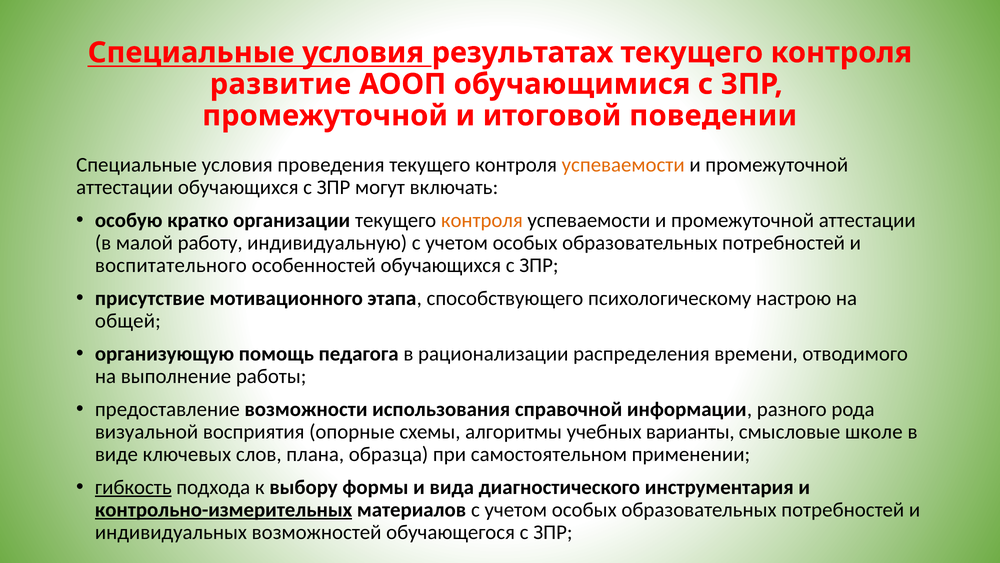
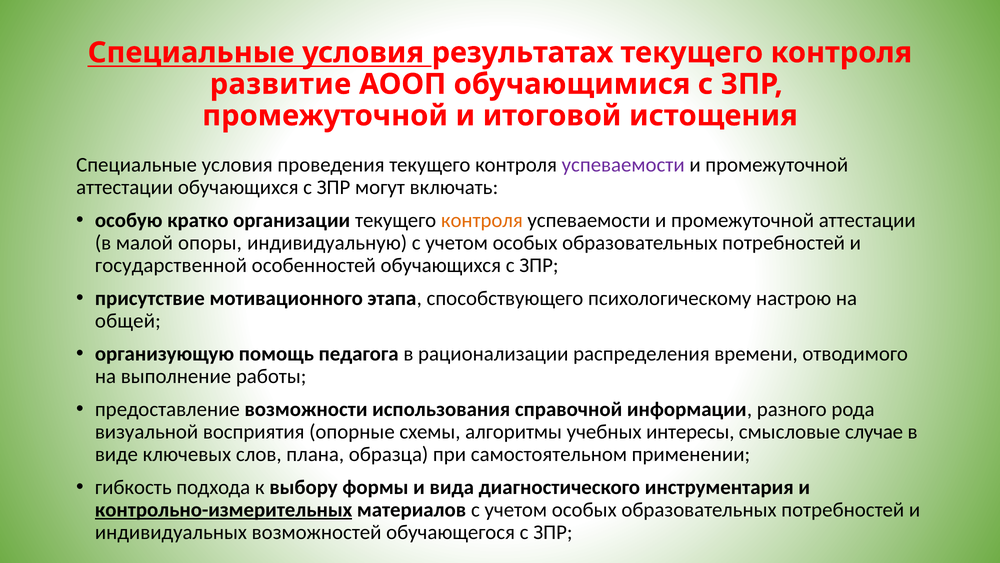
поведении: поведении -> истощения (713, 116)
успеваемости colour: orange -> purple (623, 165)
работу: работу -> опоры (210, 243)
воспитательного: воспитательного -> государственной (171, 265)
варианты: варианты -> интересы (690, 431)
школе: школе -> случае (874, 431)
гибкость underline: present -> none (133, 487)
